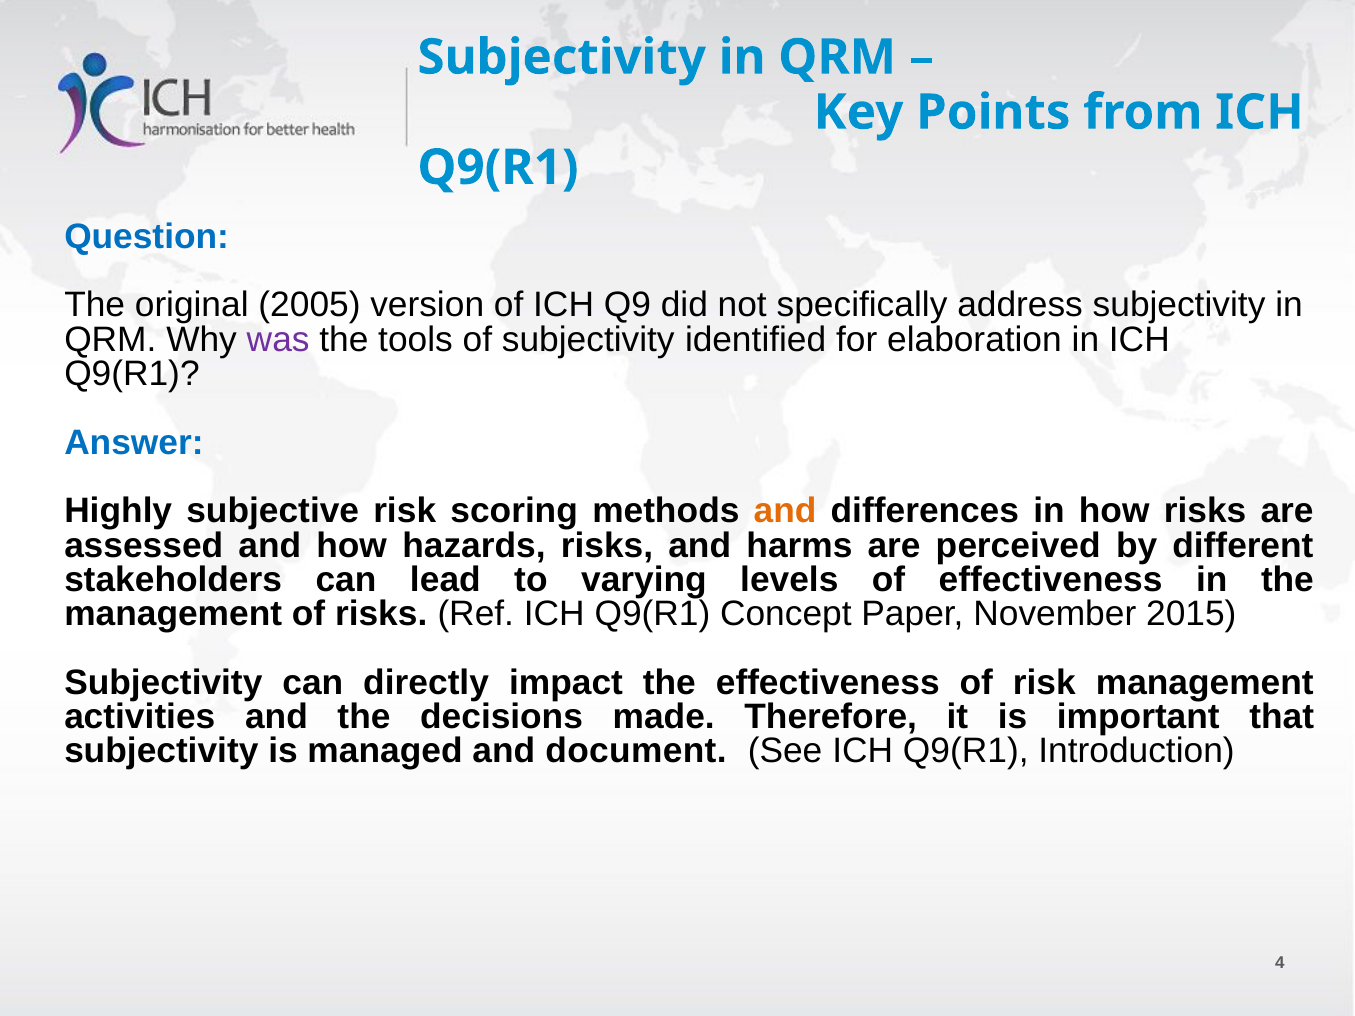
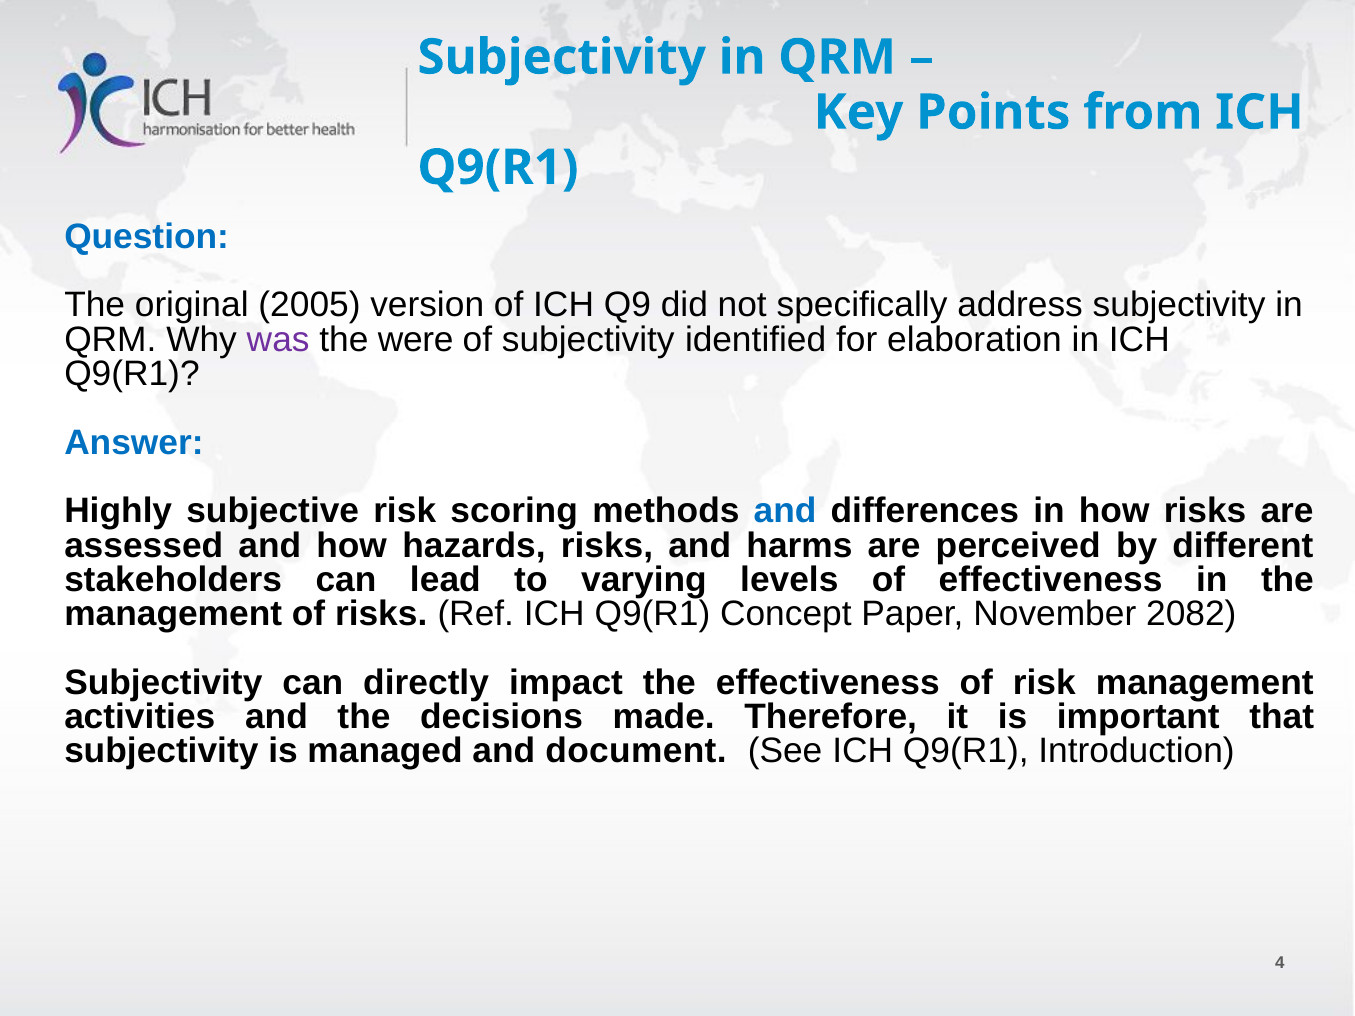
tools: tools -> were (416, 340)
and colour: orange -> blue (785, 511)
2015: 2015 -> 2082 (1191, 614)
